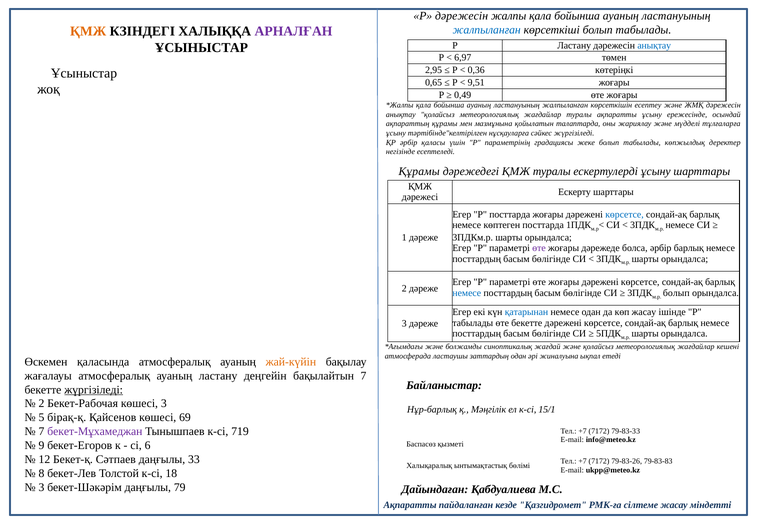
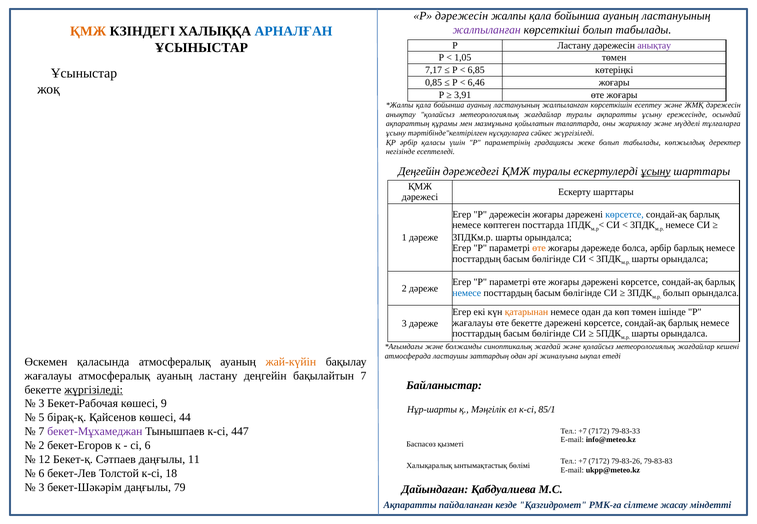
жалпыланған colour: blue -> purple (487, 30)
АРНАЛҒАН colour: purple -> blue (294, 31)
анықтау colour: blue -> purple (654, 45)
6,97: 6,97 -> 1,05 (463, 57)
2,95: 2,95 -> 7,17 (434, 70)
0,36: 0,36 -> 6,85 (476, 70)
0,65: 0,65 -> 0,85 (434, 82)
9,51: 9,51 -> 6,46 (476, 82)
0,49: 0,49 -> 3,91 (463, 95)
Құрамы: Құрамы -> Деңгейін (419, 171)
ұсыну underline: none -> present (656, 171)
Егер Р посттарда: посттарда -> дәрежесін (510, 215)
өте colour: purple -> orange (539, 248)
қатарынан colour: blue -> orange (526, 312)
көп жасау: жасау -> төмен (644, 312)
табылады: табылады -> жағалауы (473, 323)
2: 2 -> 3 (42, 404)
көшесі 3: 3 -> 9 (164, 404)
Нұр-барлық: Нұр-барлық -> Нұр-шарты (432, 410)
15/1: 15/1 -> 85/1 (547, 410)
69: 69 -> 44 (185, 418)
719: 719 -> 447 (240, 432)
9: 9 -> 2 (42, 446)
33: 33 -> 11 (194, 460)
8: 8 -> 6 (42, 474)
